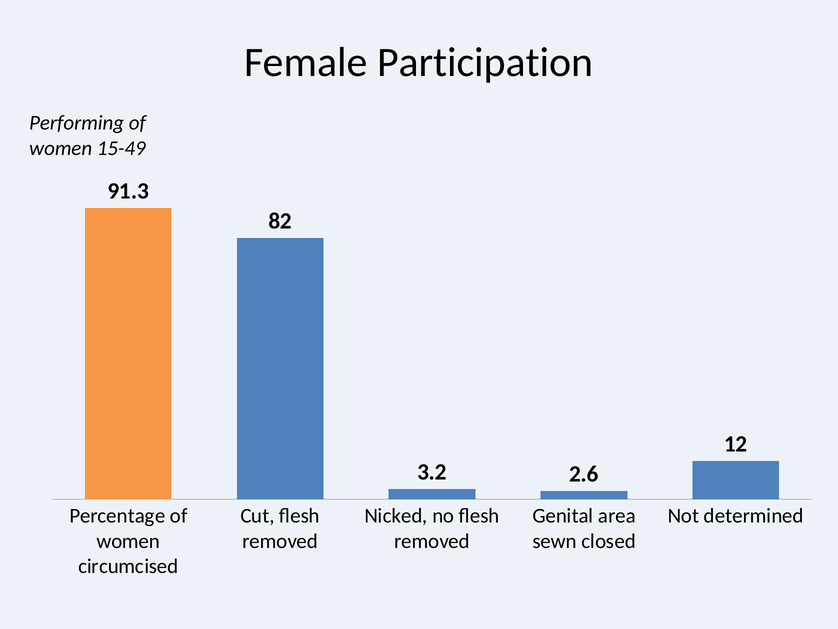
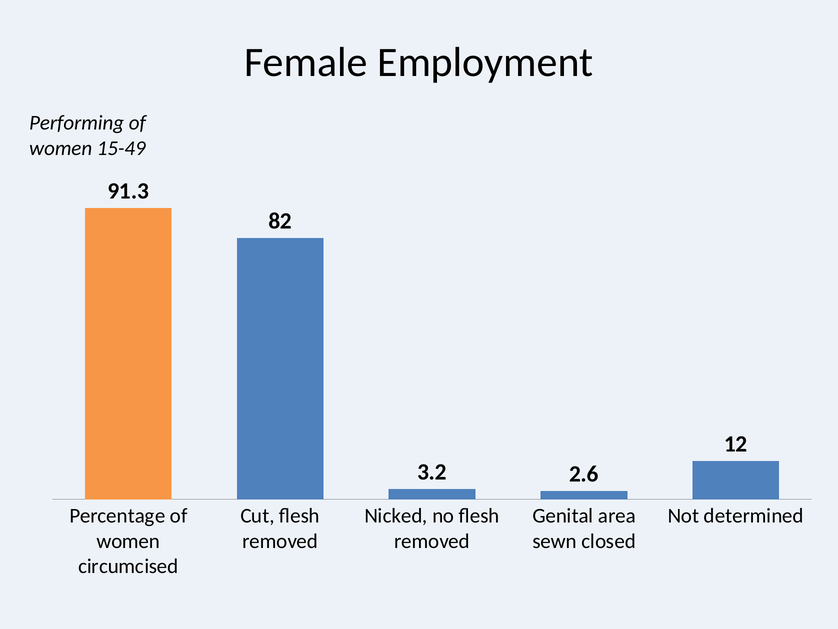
Participation: Participation -> Employment (485, 62)
